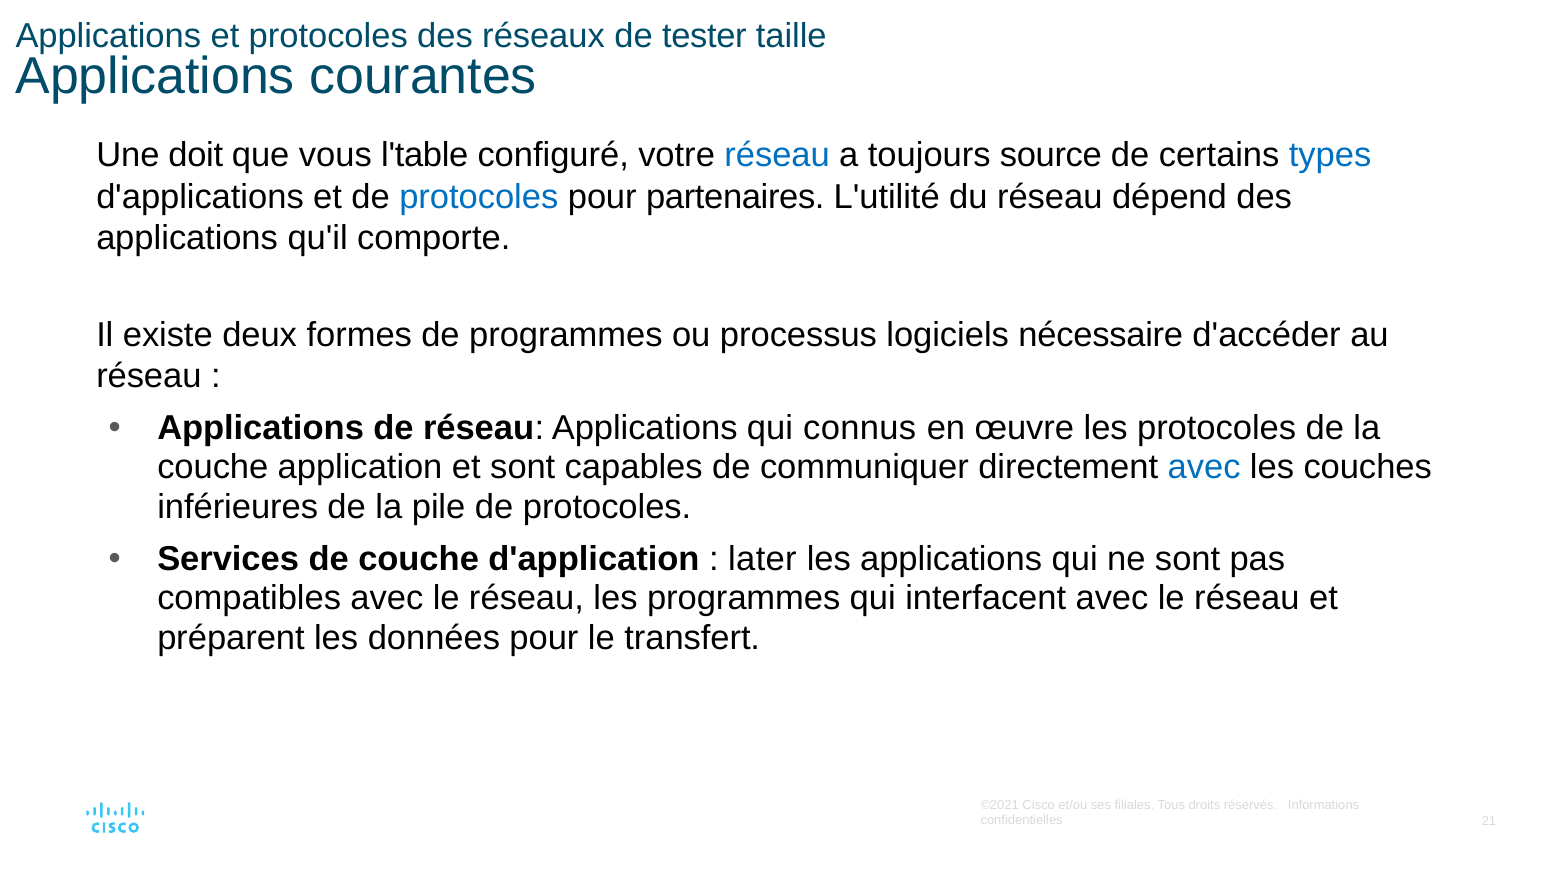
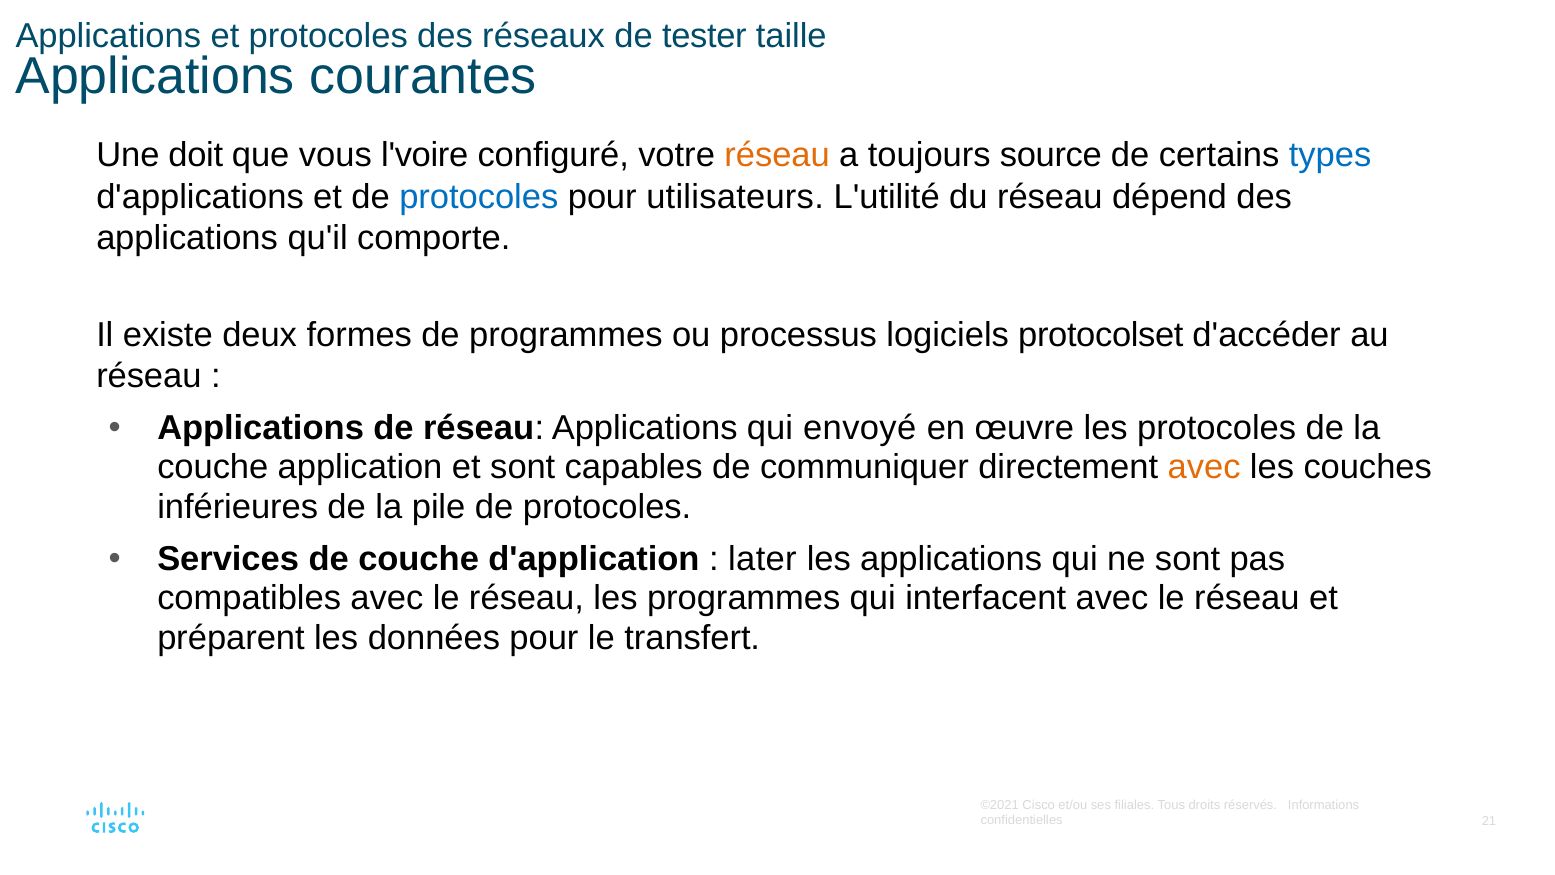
l'table: l'table -> l'voire (425, 155)
réseau colour: blue -> orange (777, 155)
partenaires: partenaires -> utilisateurs (735, 197)
nécessaire: nécessaire -> protocolset (1101, 335)
connus: connus -> envoyé (860, 428)
avec colour: blue -> orange (1204, 467)
